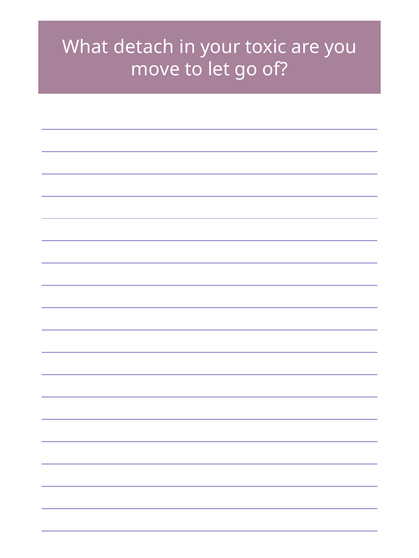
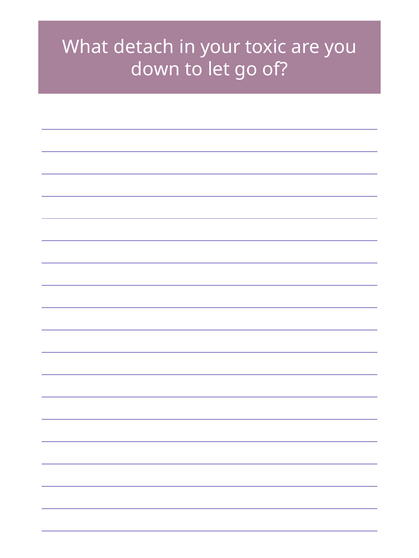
move: move -> down (155, 69)
